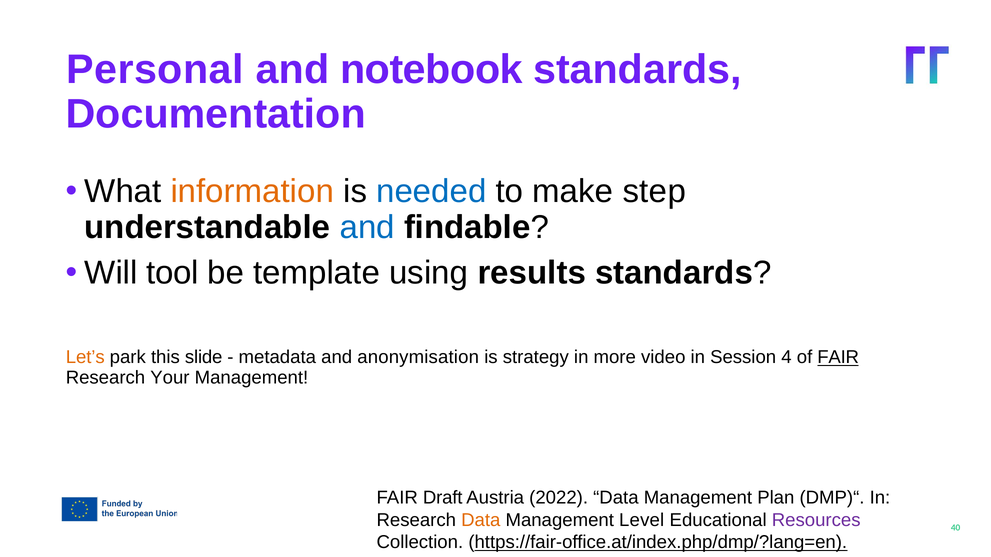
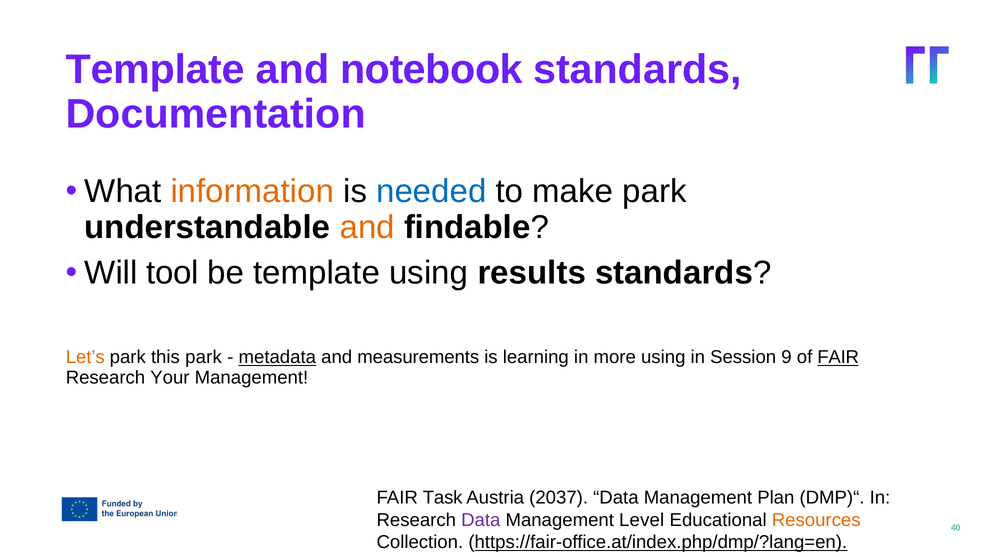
Personal: Personal -> Template (155, 70)
make step: step -> park (654, 192)
and colour: blue -> orange (367, 227)
this slide: slide -> park (204, 358)
metadata underline: none -> present (277, 358)
anonymisation: anonymisation -> measurements (418, 358)
strategy: strategy -> learning (536, 358)
more video: video -> using (663, 358)
4: 4 -> 9 (786, 358)
Draft: Draft -> Task (443, 498)
2022: 2022 -> 2037 (559, 498)
Data colour: orange -> purple (481, 520)
Resources colour: purple -> orange (816, 520)
